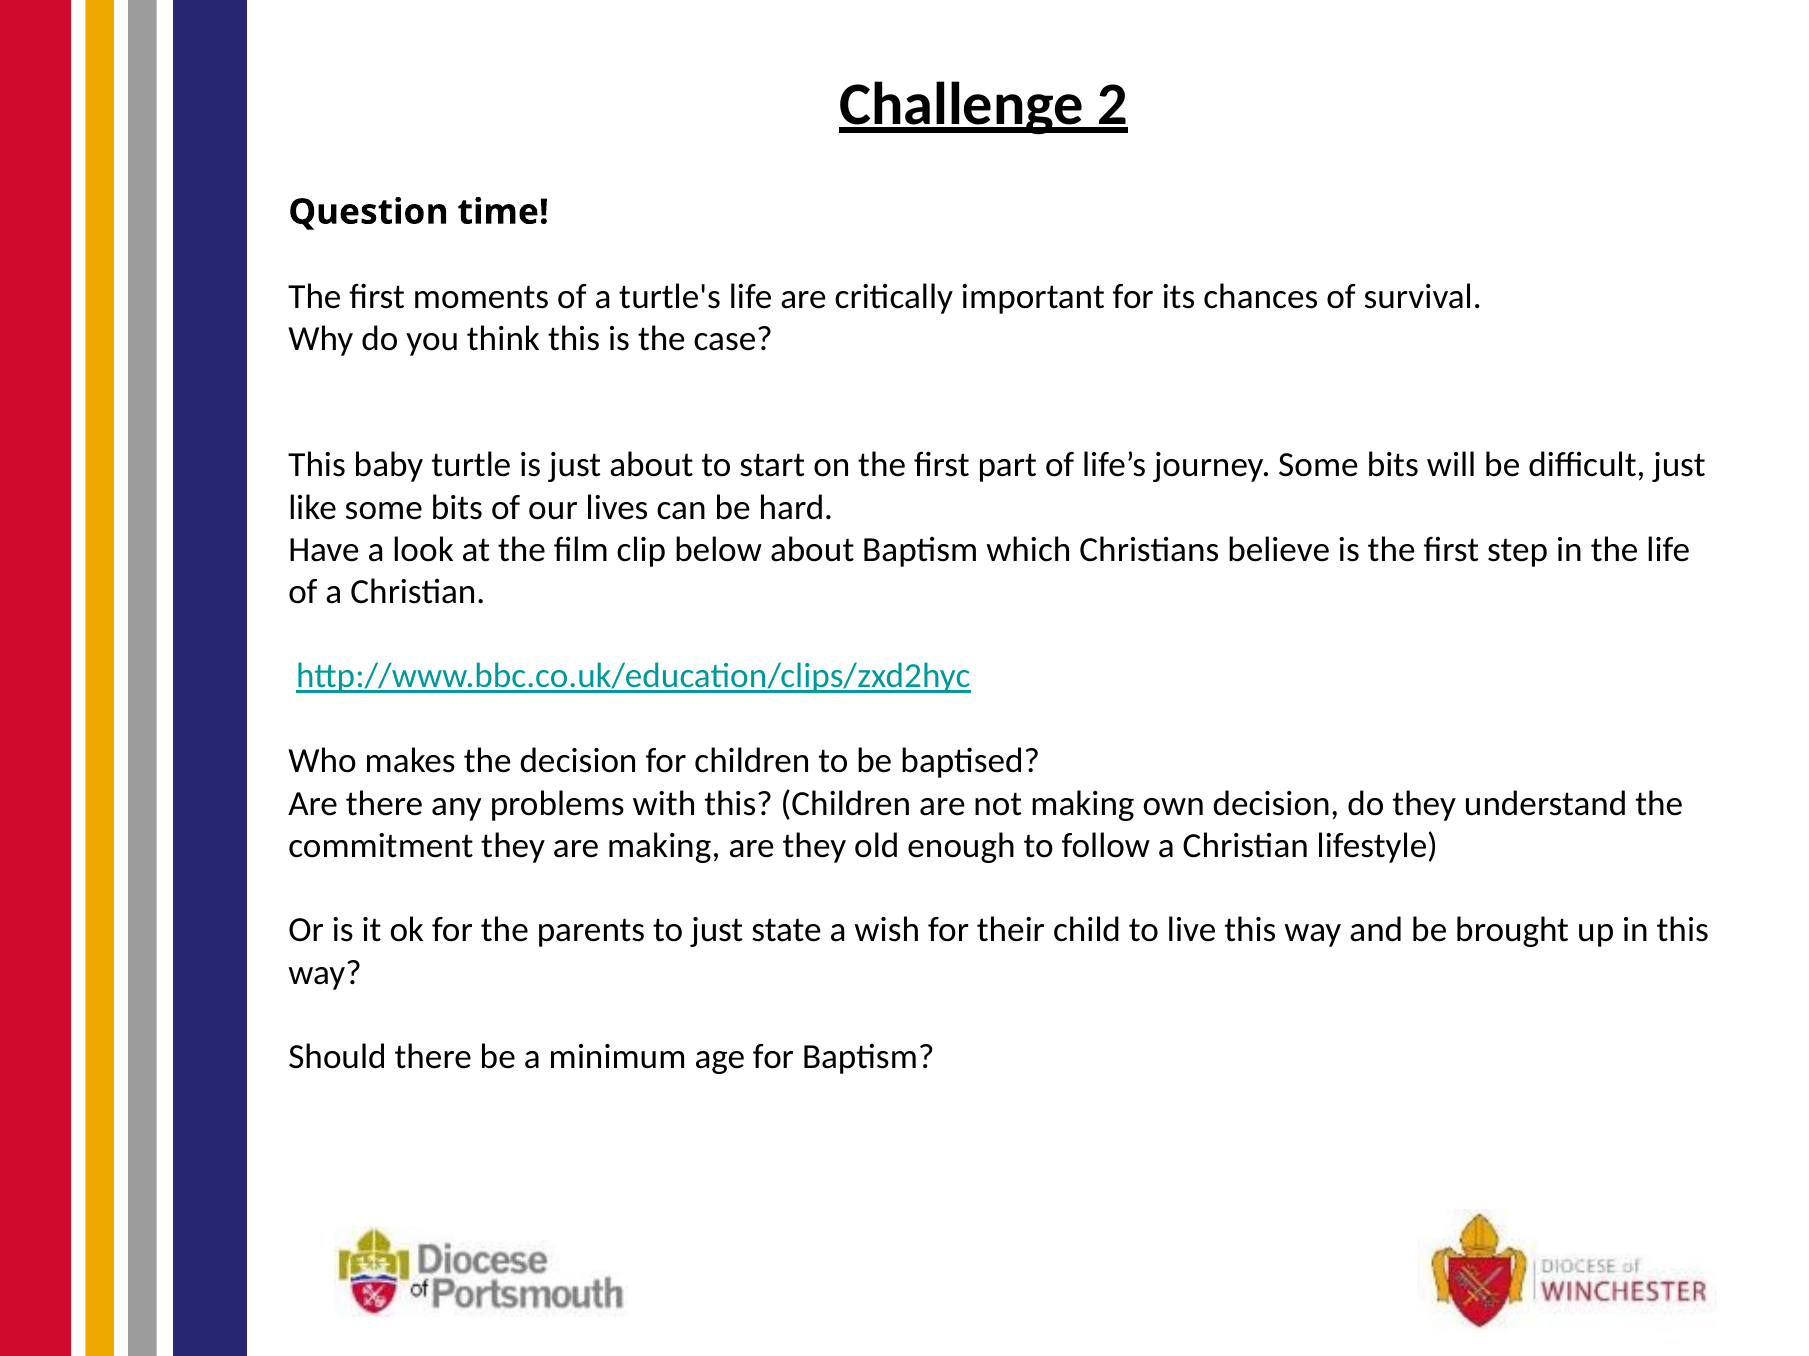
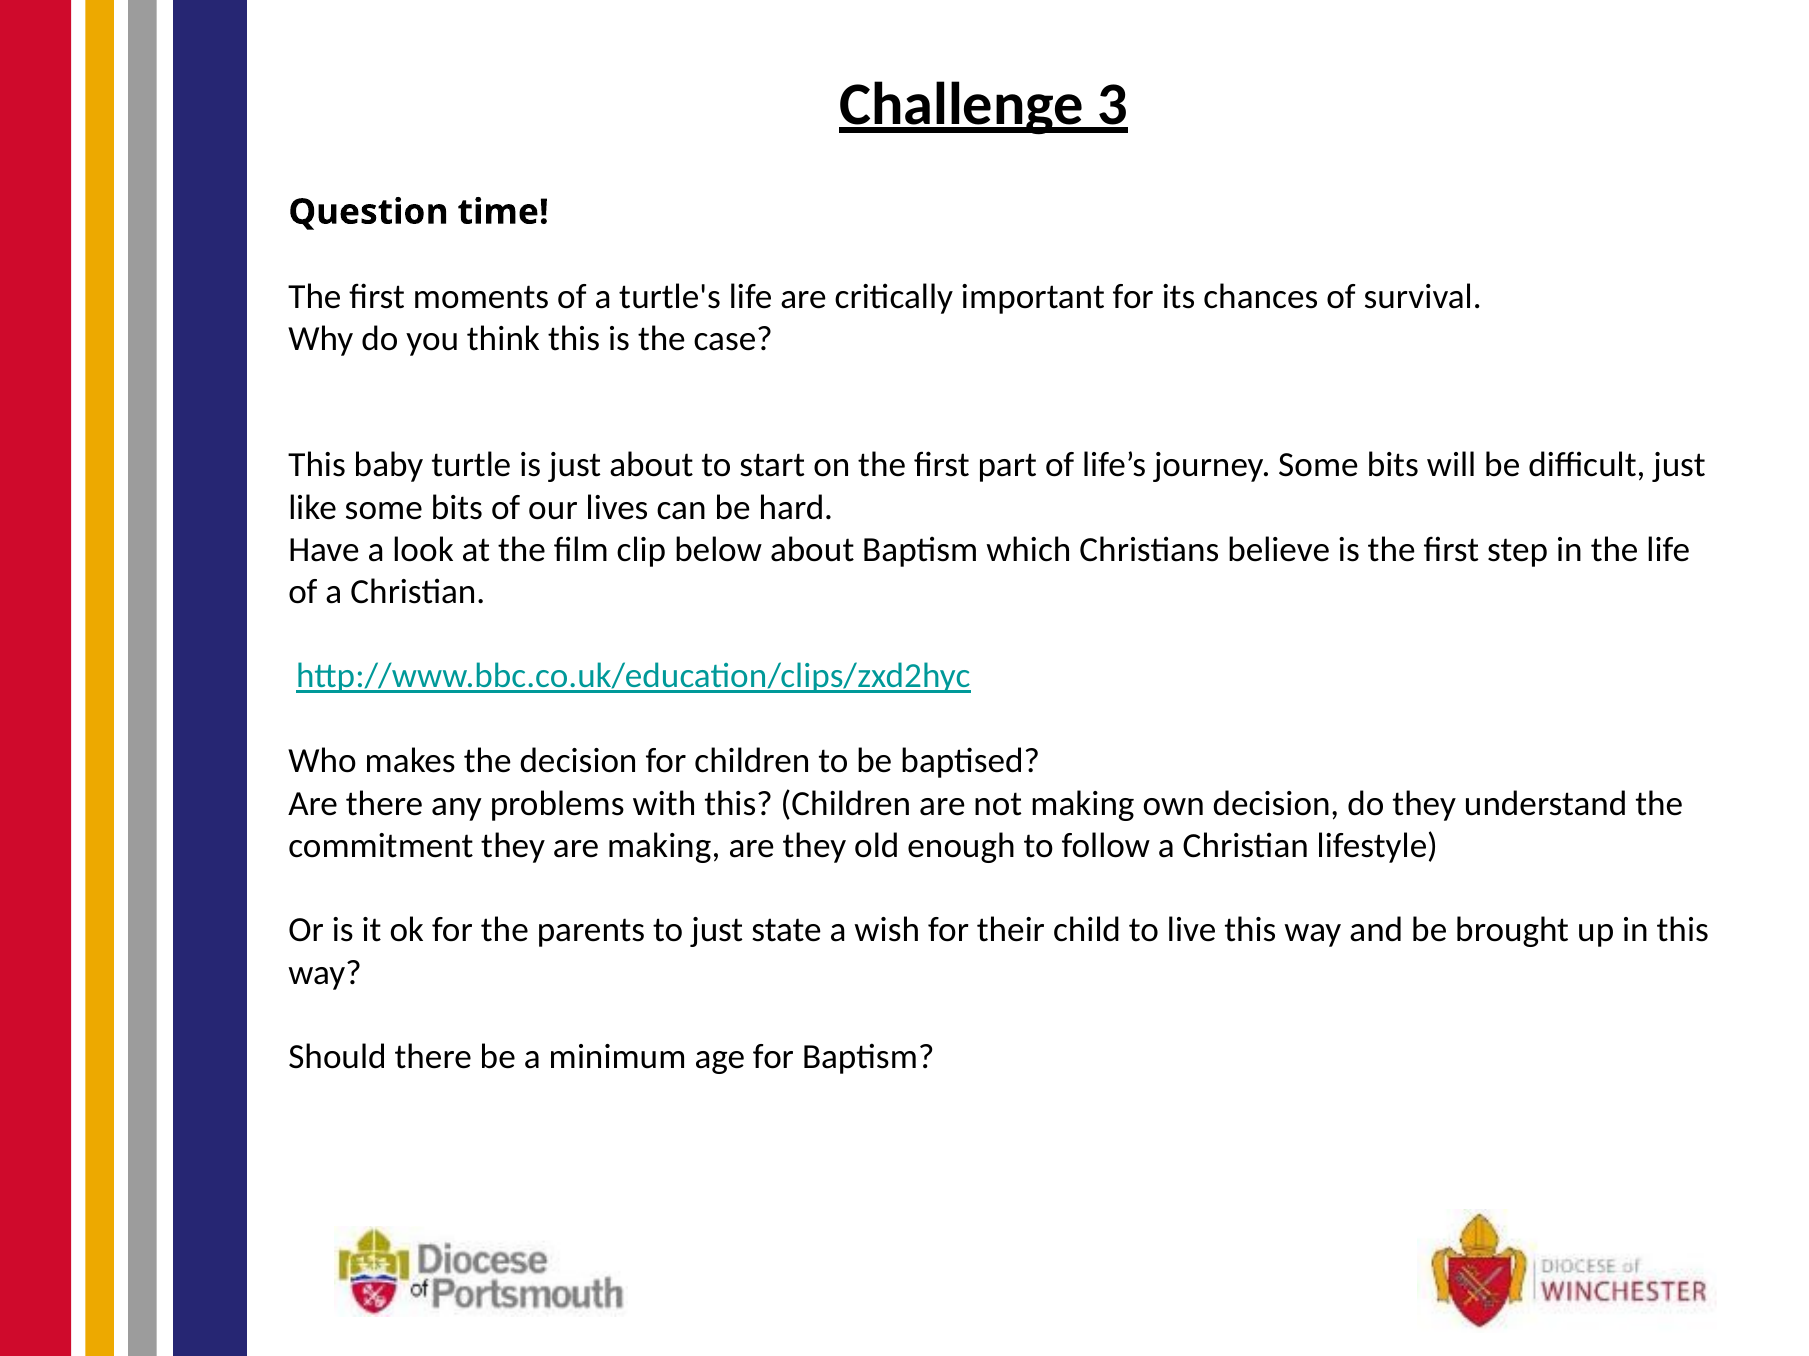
2: 2 -> 3 (1113, 104)
